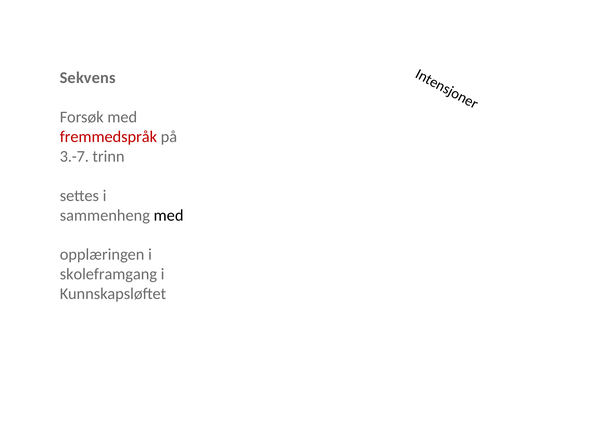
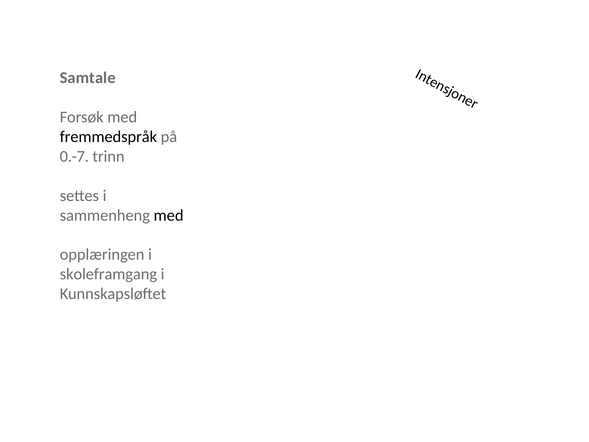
Sekvens: Sekvens -> Samtale (88, 78)
fremmedspråk colour: red -> black (108, 137)
3.-7: 3.-7 -> 0.-7 (74, 156)
